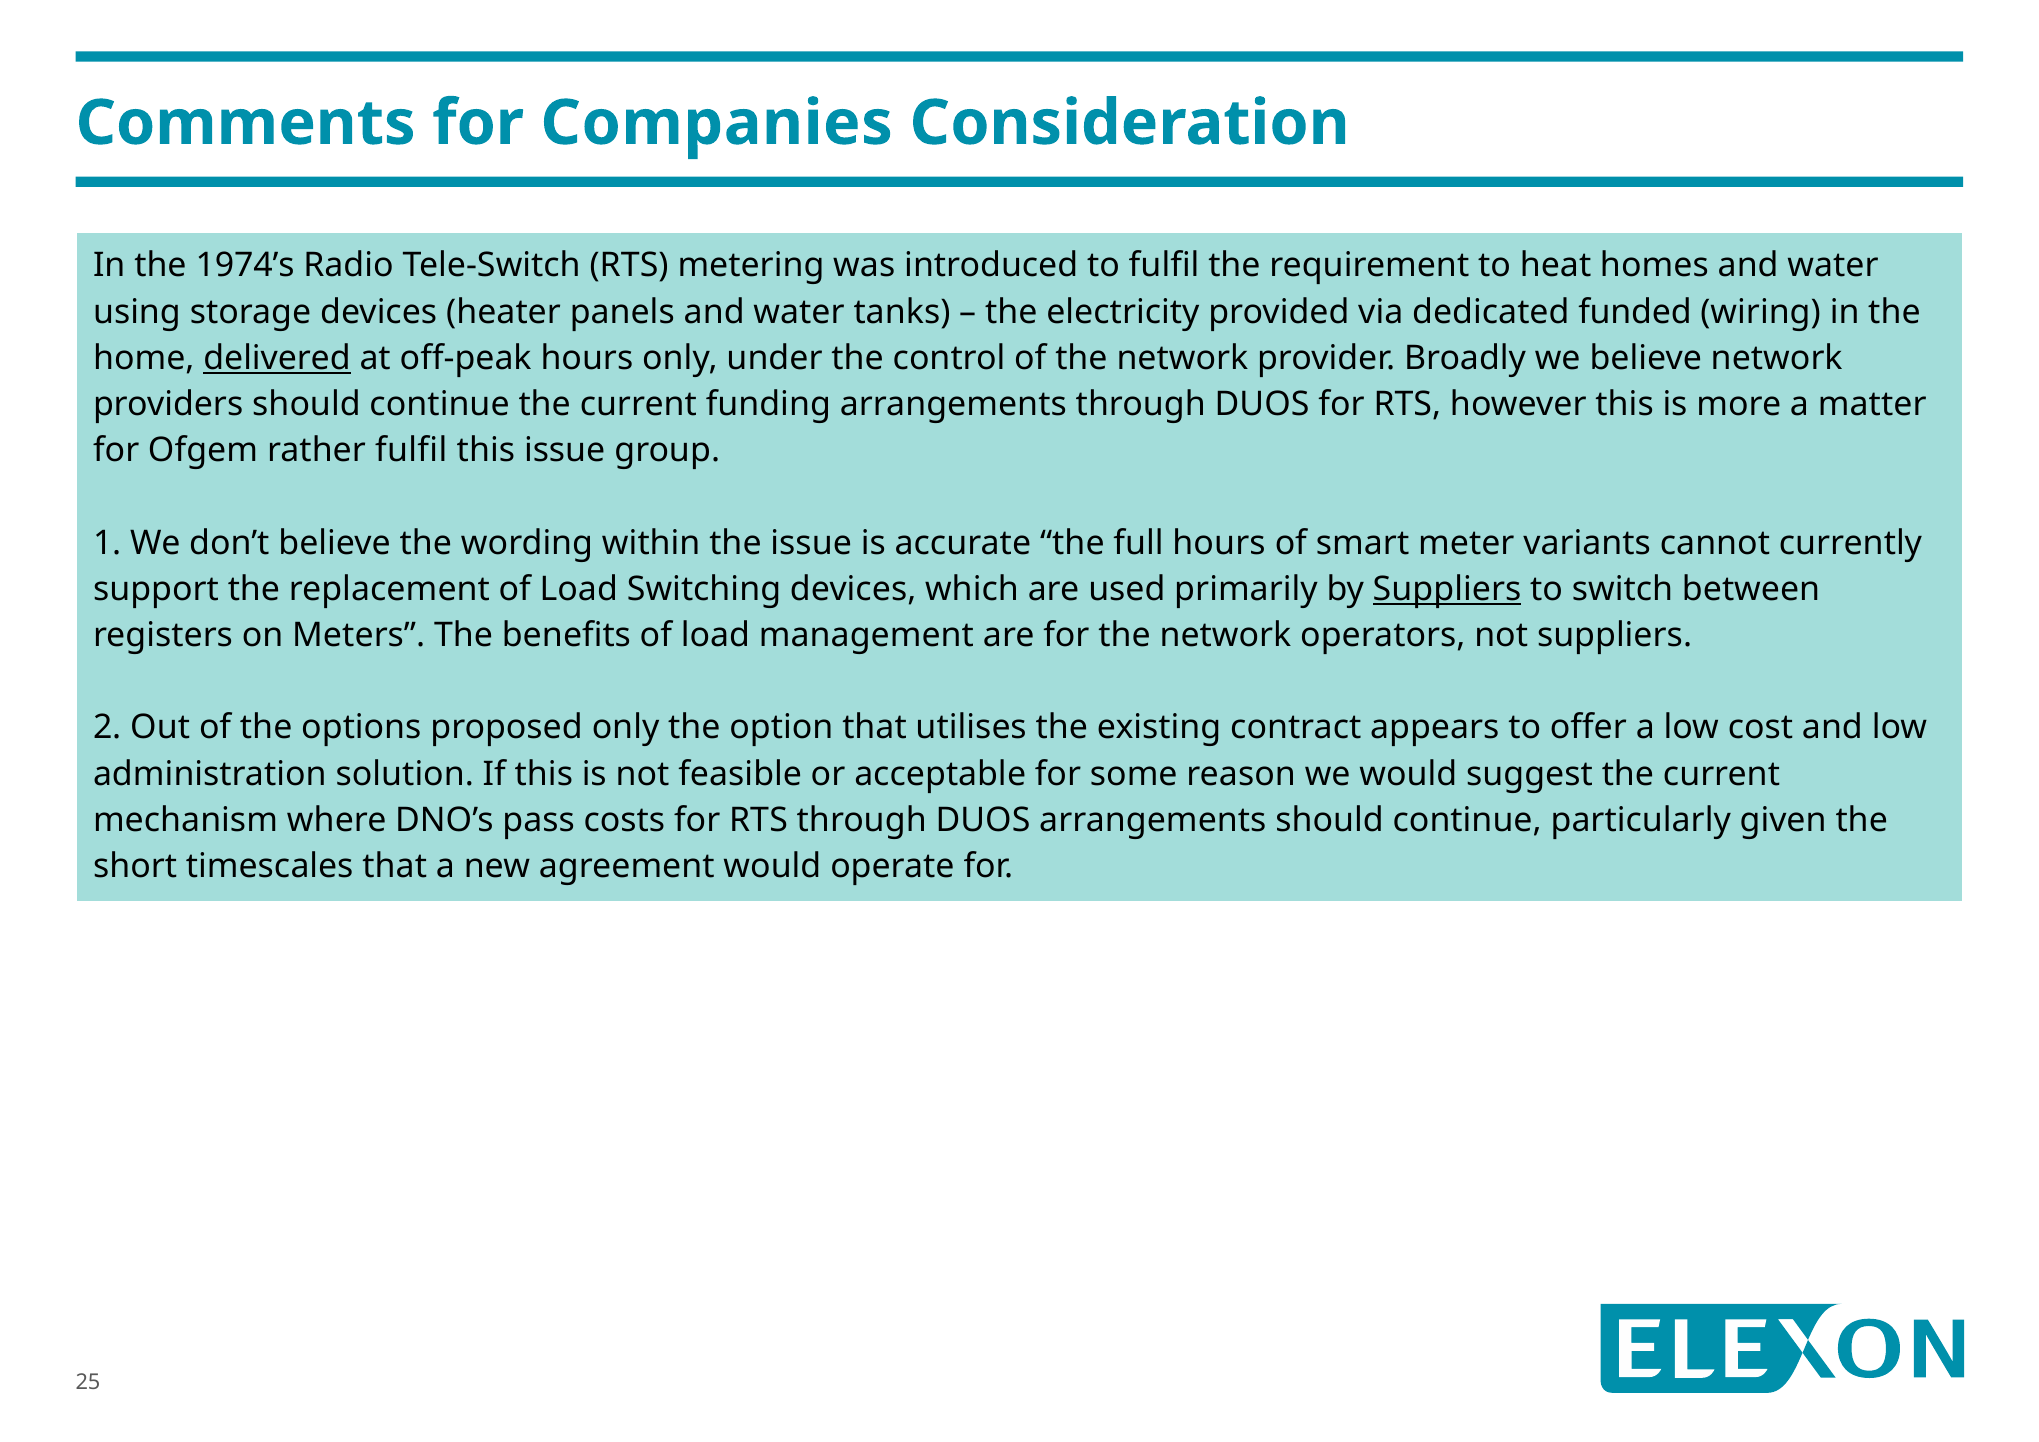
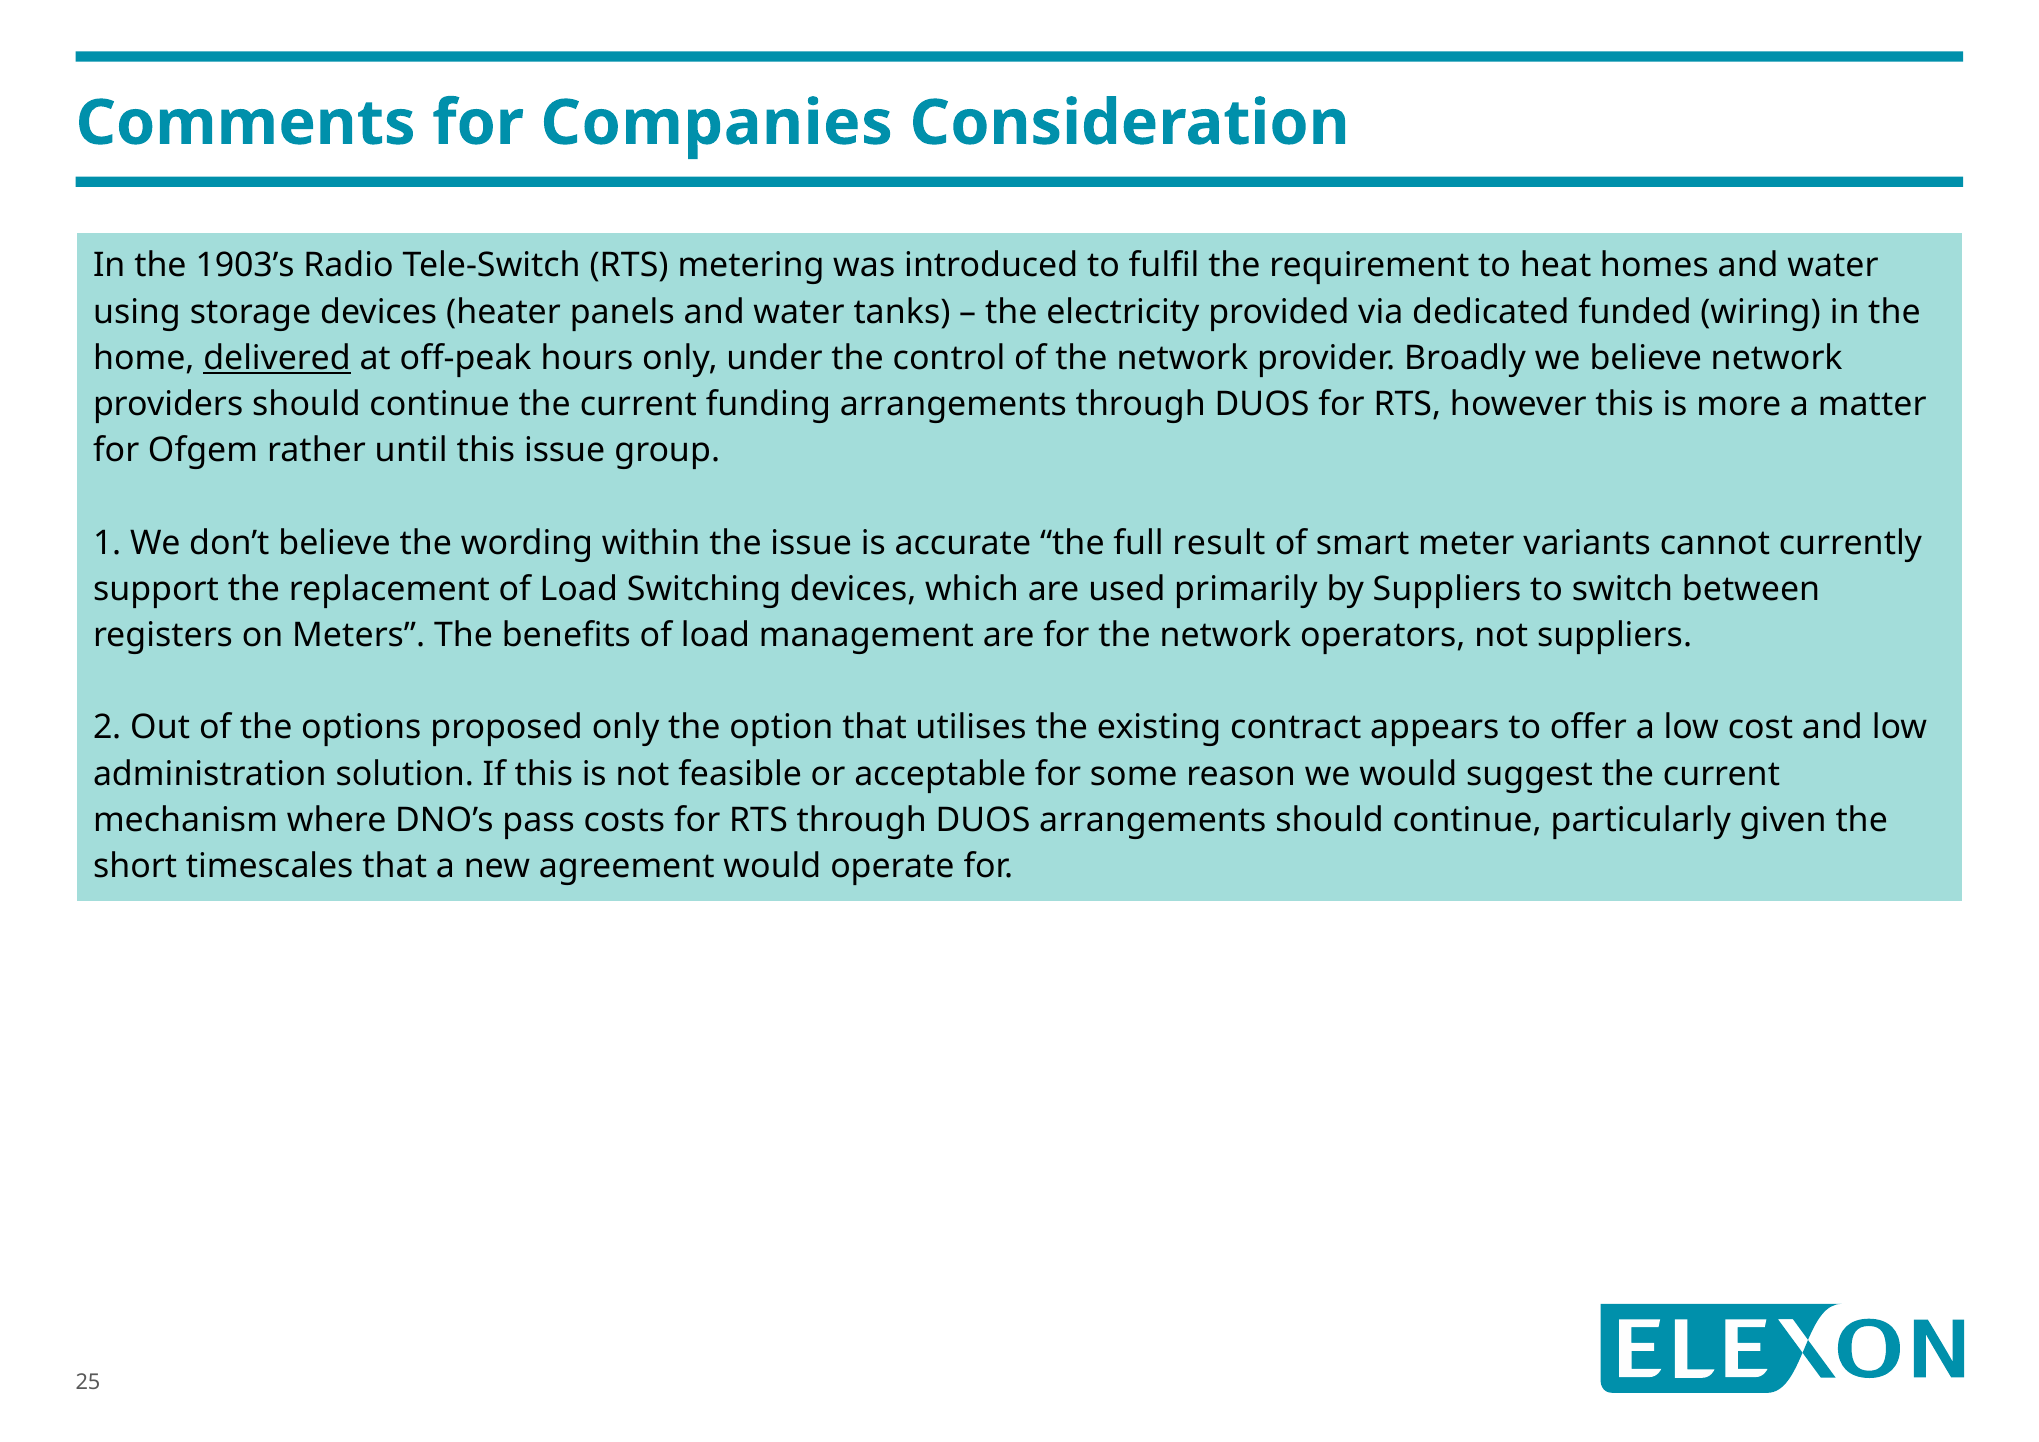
1974’s: 1974’s -> 1903’s (245, 266)
rather fulfil: fulfil -> until (411, 450)
full hours: hours -> result (1219, 543)
Suppliers underline: present -> none (1447, 589)
